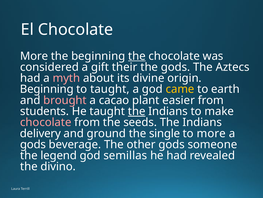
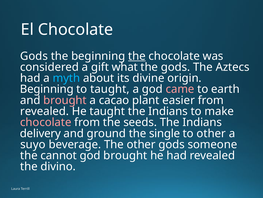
More: More -> Gods (34, 56)
their: their -> what (125, 67)
myth colour: pink -> light blue (66, 78)
came colour: yellow -> pink (180, 89)
students: students -> revealed (45, 111)
the underline: present -> none (137, 111)
to more: more -> other (211, 133)
gods: gods -> suyo (33, 144)
legend: legend -> cannot (59, 155)
god semillas: semillas -> brought (125, 155)
